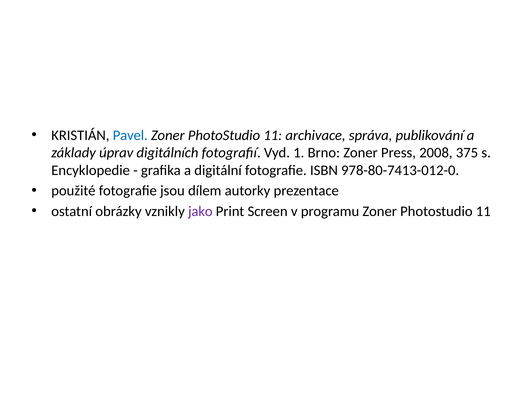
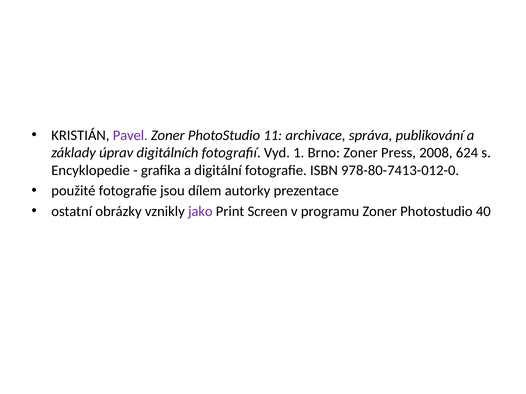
Pavel colour: blue -> purple (130, 135)
375: 375 -> 624 (467, 153)
programu Zoner Photostudio 11: 11 -> 40 (483, 211)
